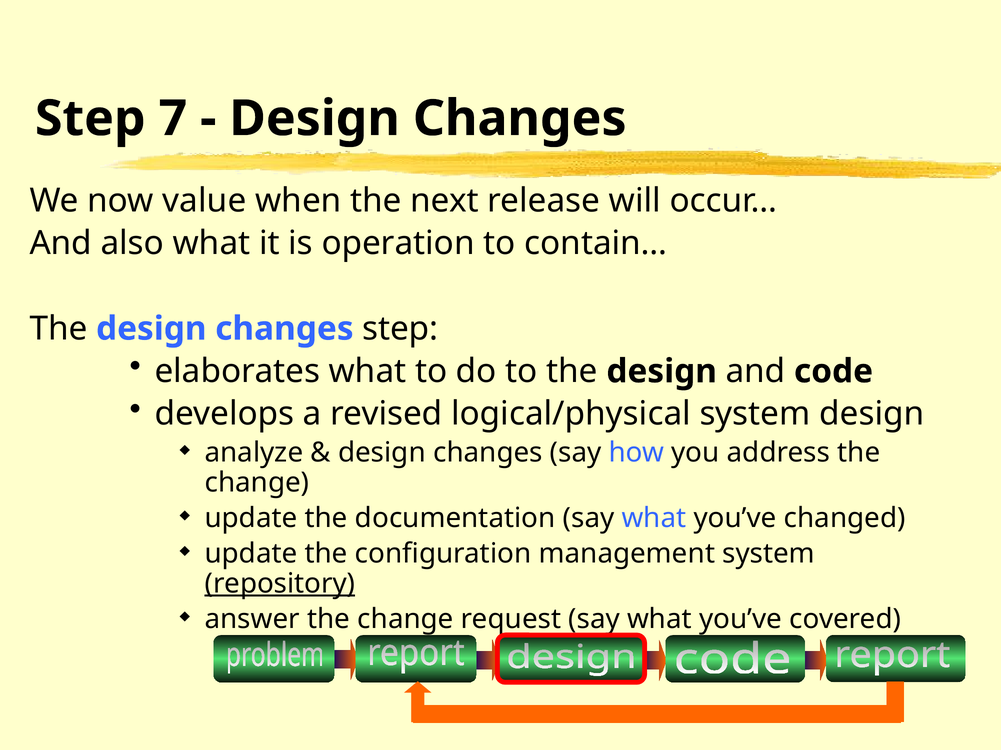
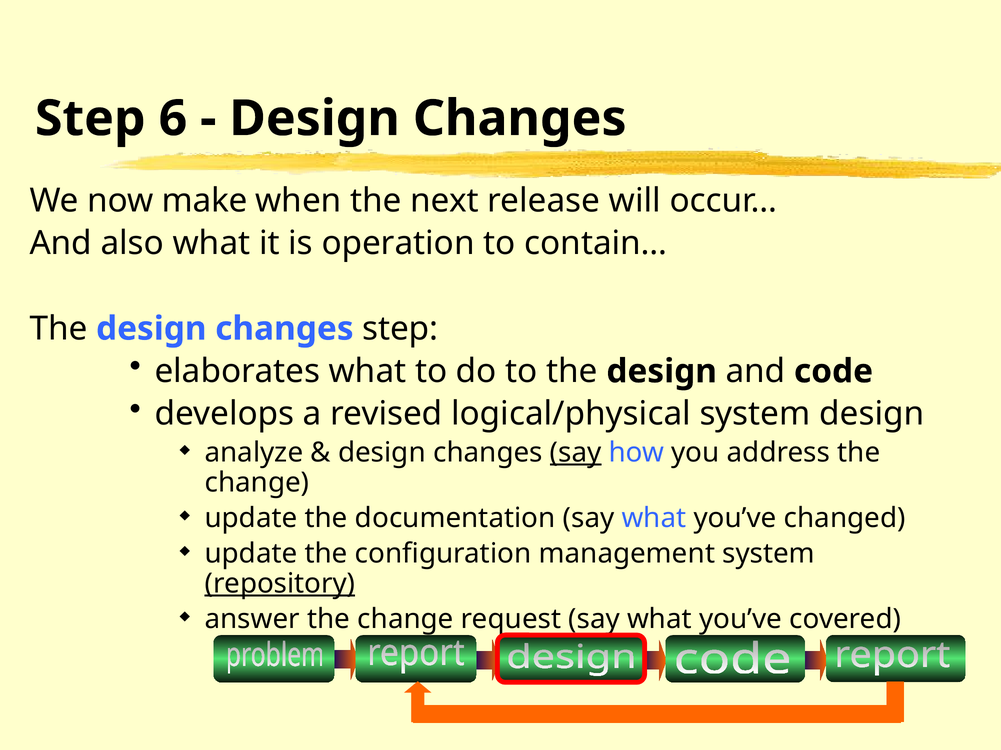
7: 7 -> 6 (173, 119)
value: value -> make (205, 201)
say underline: none -> present (576, 453)
